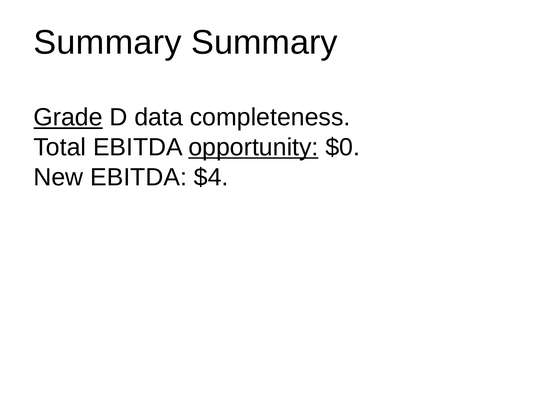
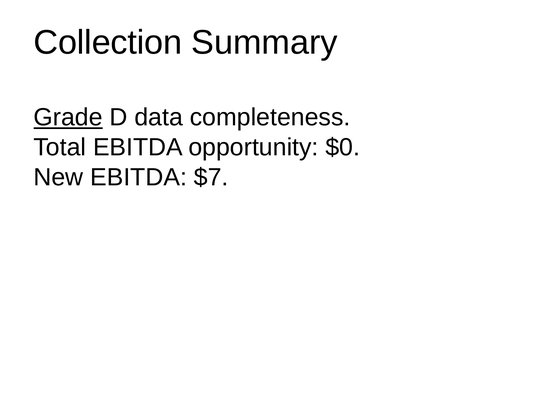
Summary: Summary -> Collection (108, 43)
opportunity underline: present -> none (253, 147)
$4: $4 -> $7 (211, 177)
